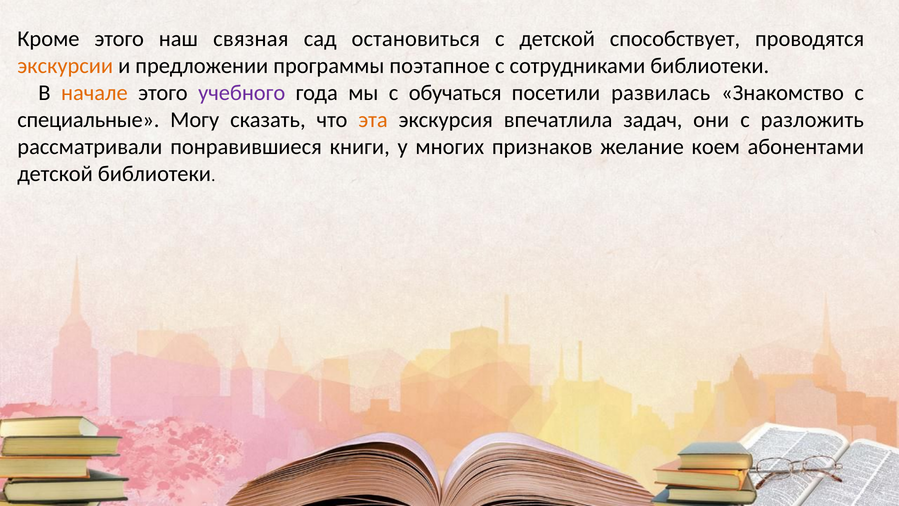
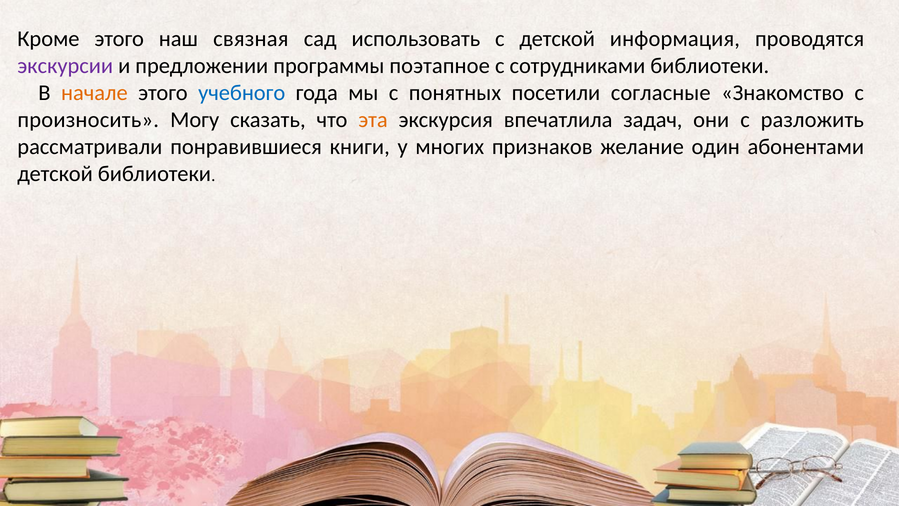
остановиться: остановиться -> использовать (416, 39)
способствует: способствует -> информация (675, 39)
экскурсии colour: orange -> purple (65, 66)
учебного colour: purple -> blue (242, 93)
обучаться: обучаться -> понятных (455, 93)
развилась: развилась -> согласные (661, 93)
специальные: специальные -> произносить (88, 120)
коем: коем -> один (716, 147)
